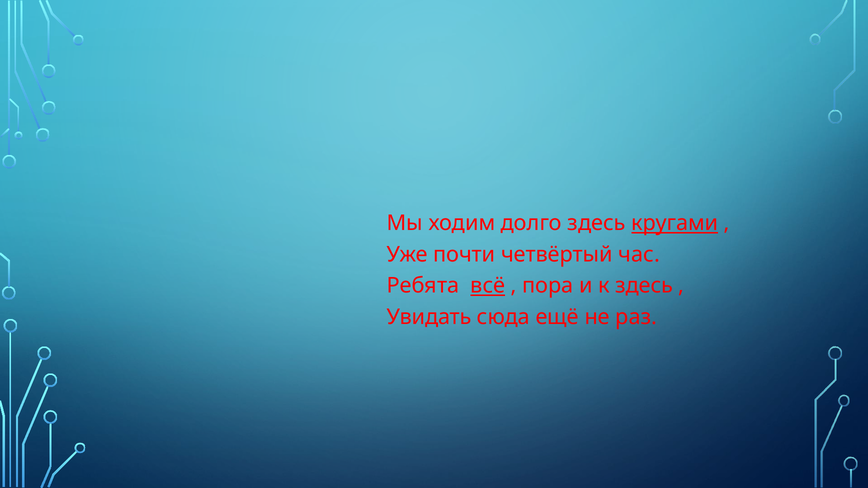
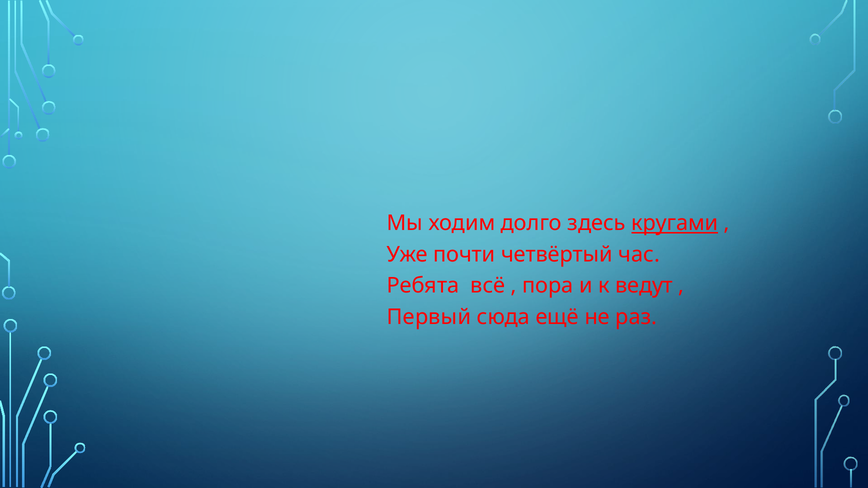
всё underline: present -> none (488, 286)
к здесь: здесь -> ведут (644, 286)
Увидать: Увидать -> Первый (429, 317)
